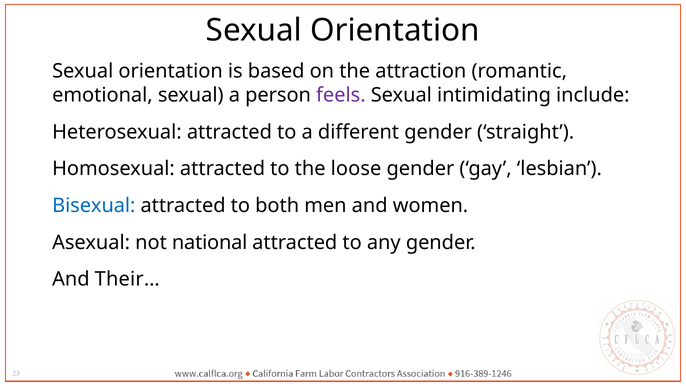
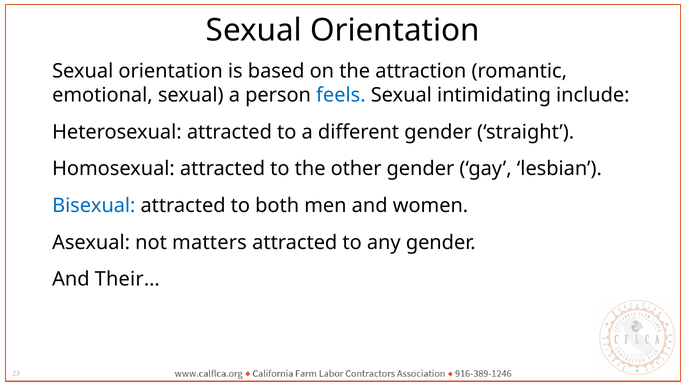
feels colour: purple -> blue (341, 95)
loose: loose -> other (356, 169)
national: national -> matters (209, 242)
